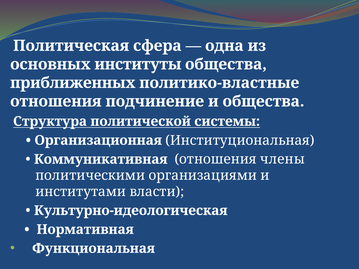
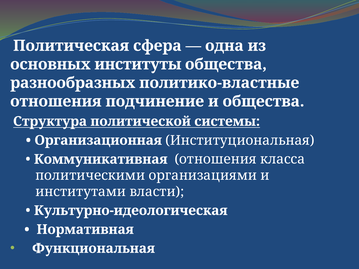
приближенных: приближенных -> разнообразных (73, 83)
члены: члены -> класса (283, 159)
